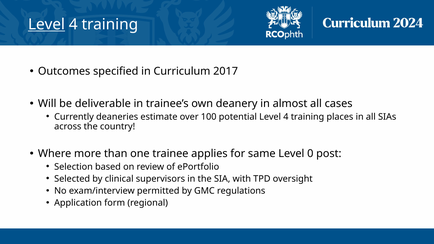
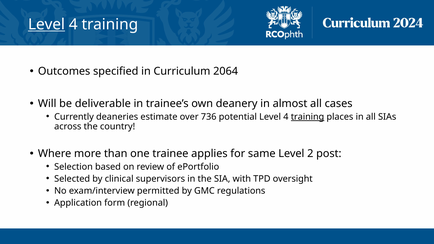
2017: 2017 -> 2064 (226, 71)
100: 100 -> 736 (209, 117)
training underline: none -> present (308, 117)
0: 0 -> 2 (310, 154)
